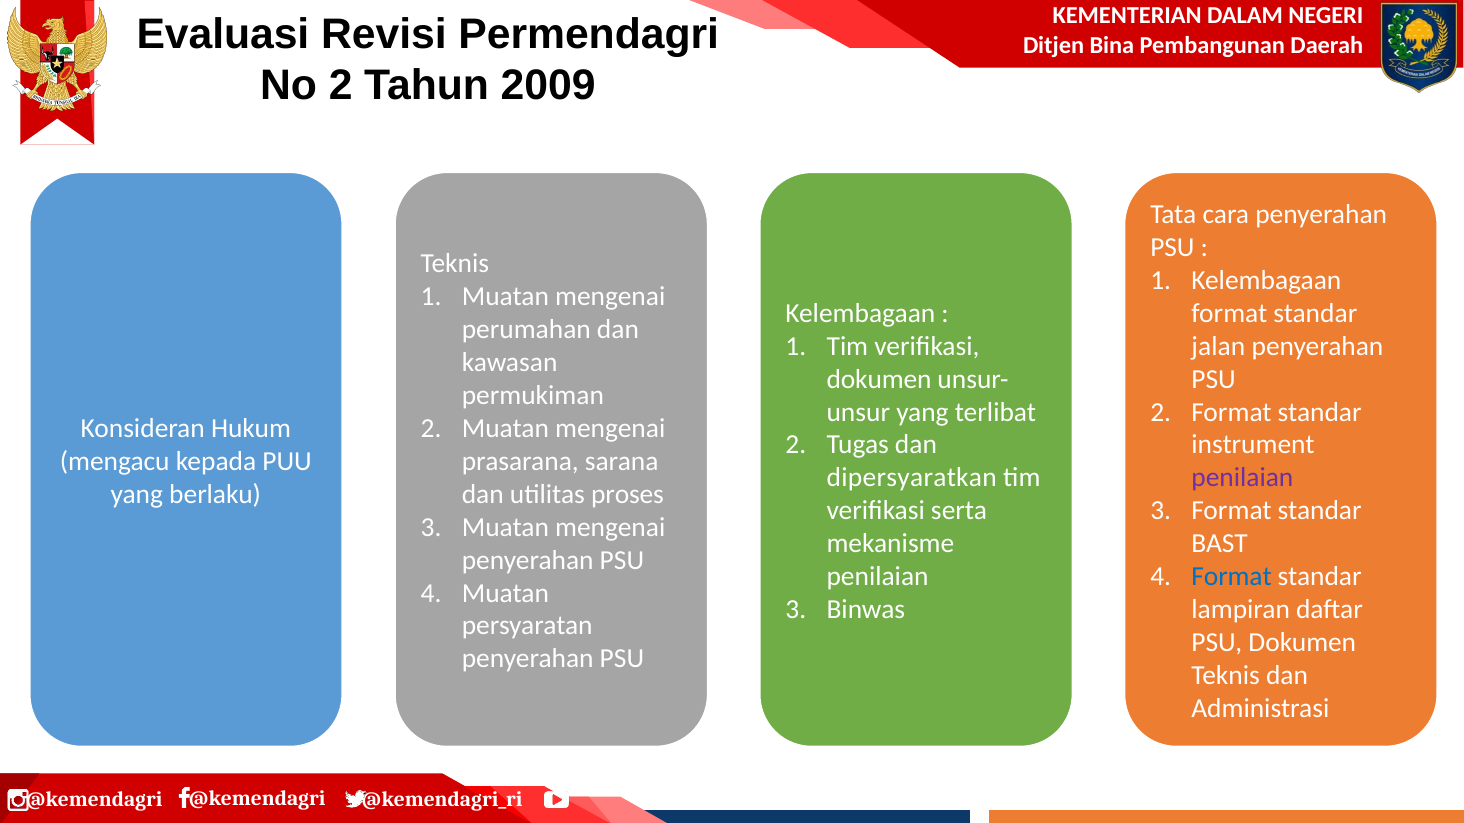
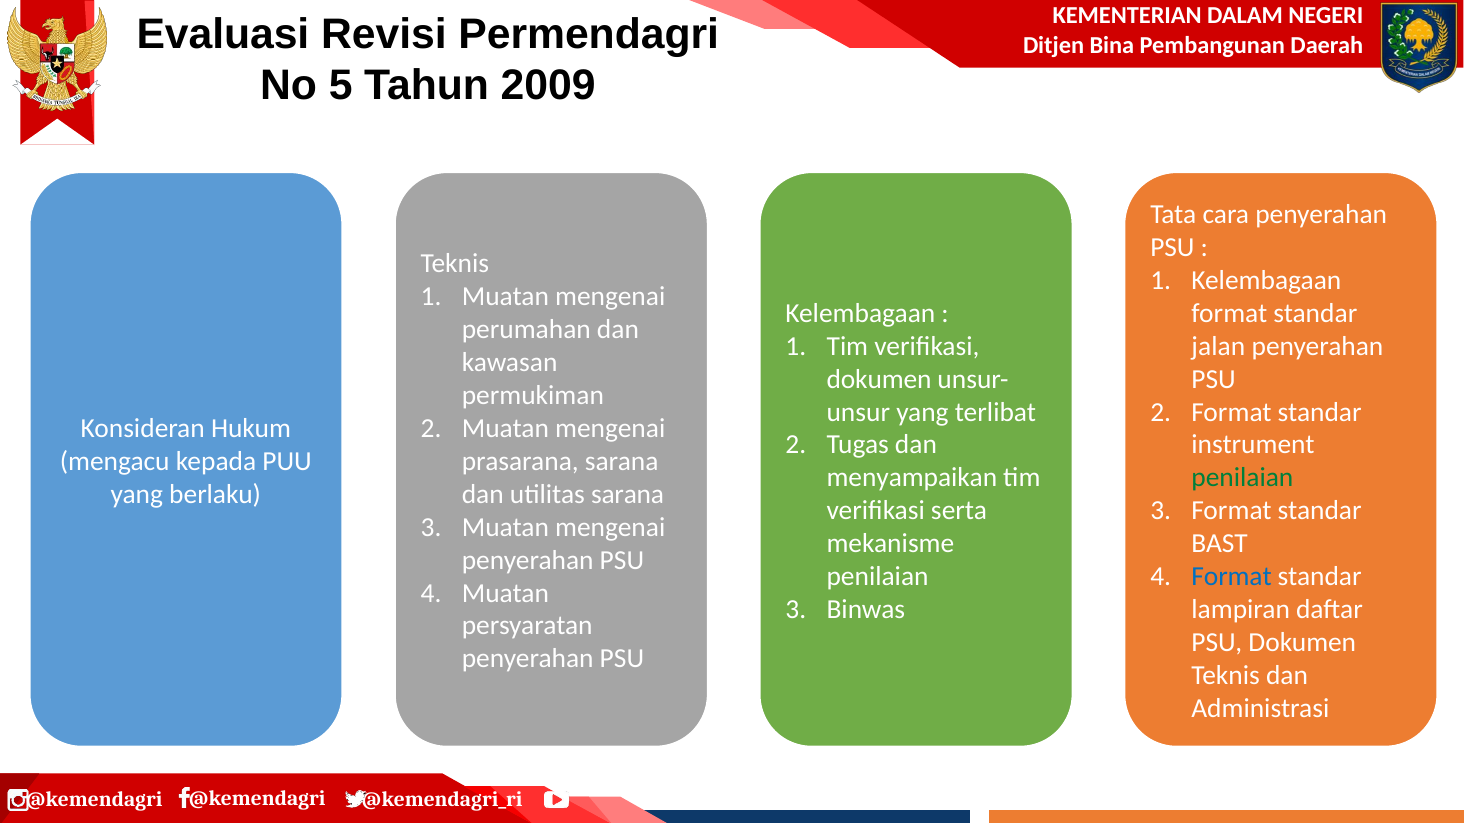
No 2: 2 -> 5 (341, 85)
dipersyaratkan: dipersyaratkan -> menyampaikan (912, 478)
penilaian colour: purple -> green (1242, 478)
utilitas proses: proses -> sarana (628, 495)
